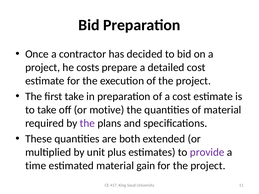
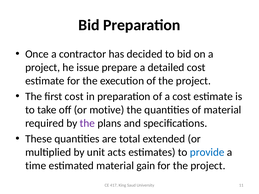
costs: costs -> issue (88, 67)
first take: take -> cost (74, 97)
both: both -> total (130, 139)
plus: plus -> acts (117, 152)
provide colour: purple -> blue (207, 152)
